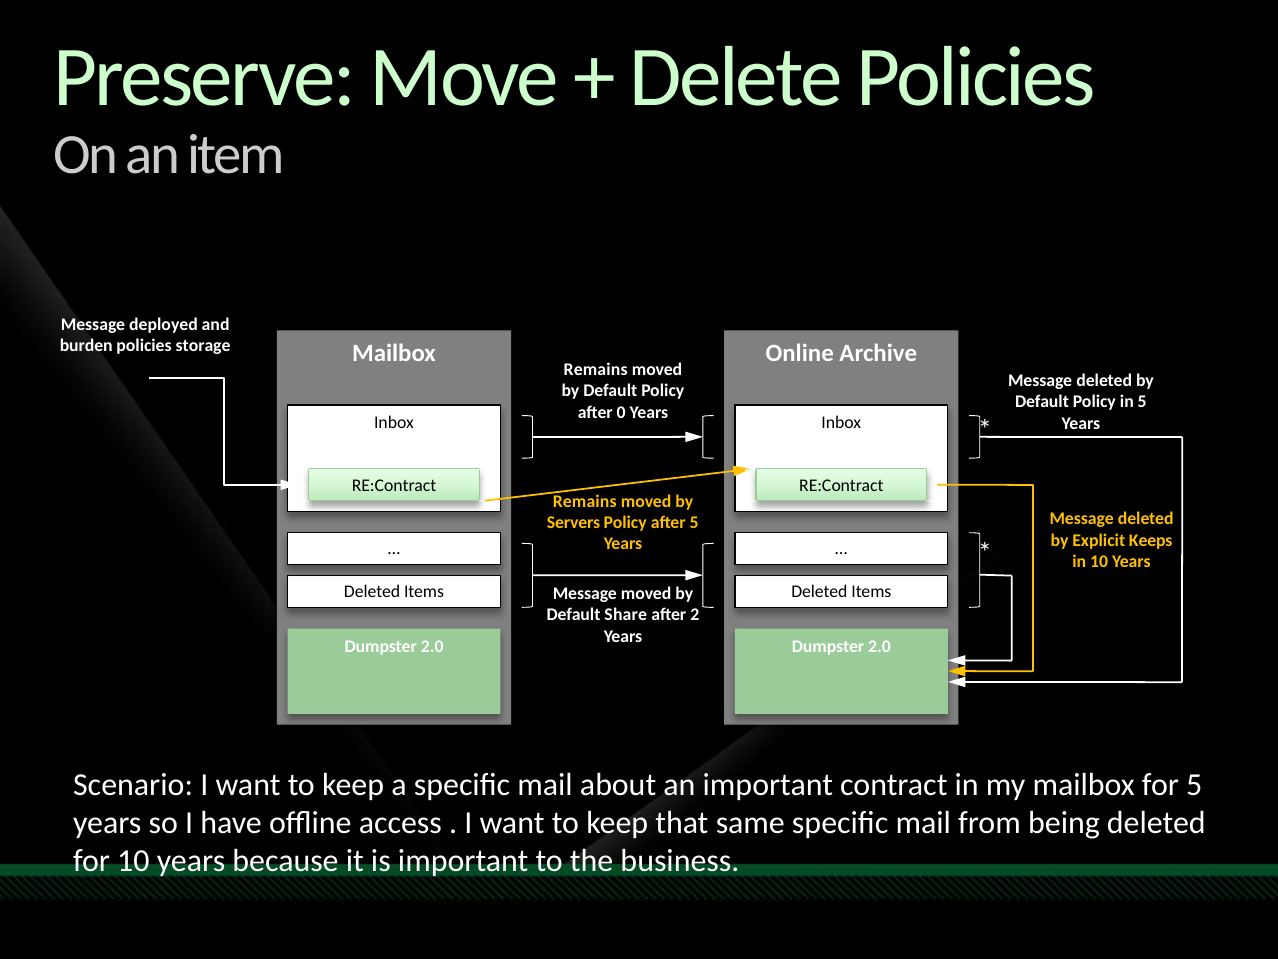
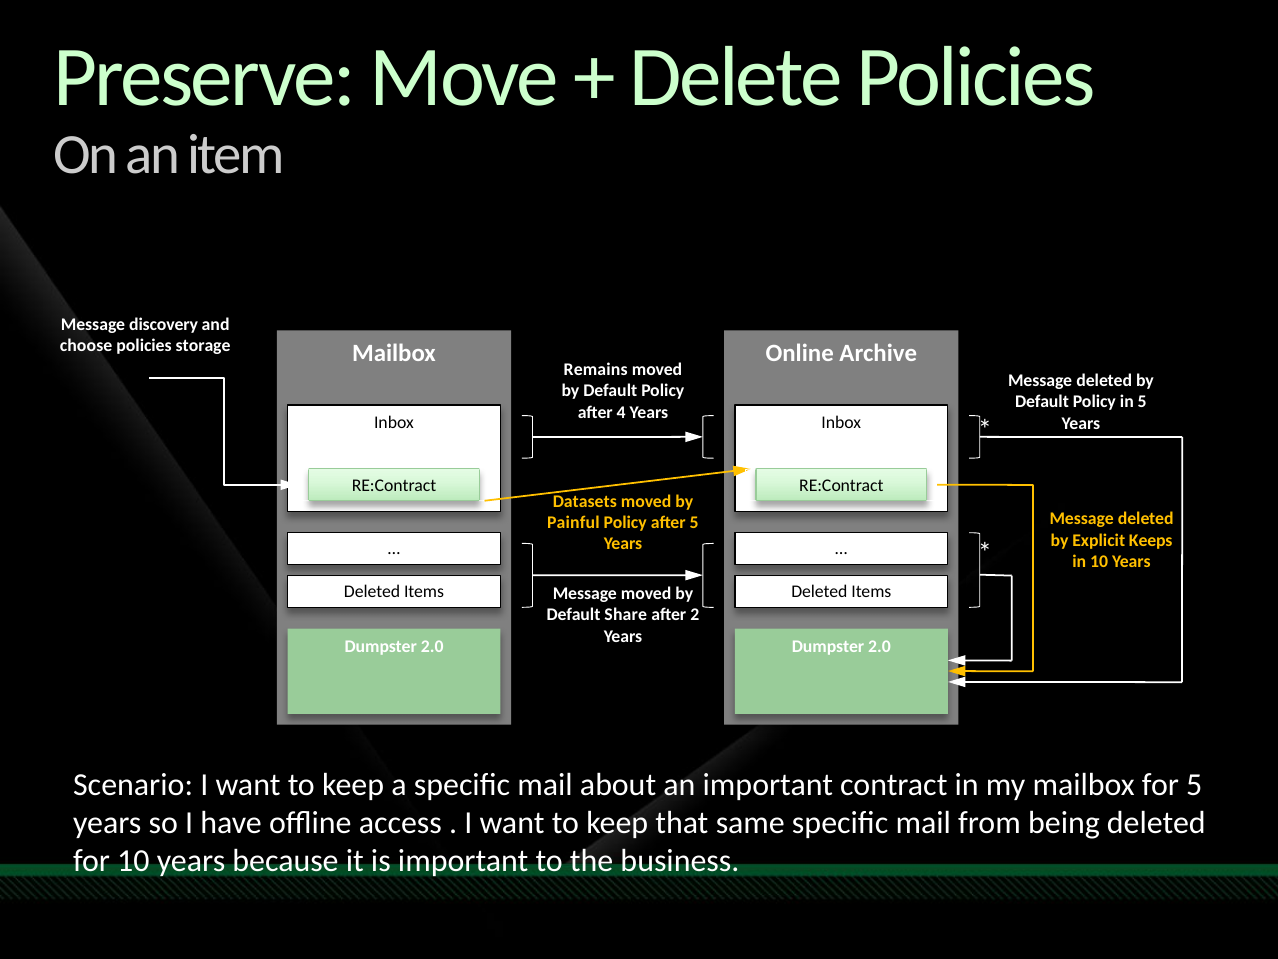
deployed: deployed -> discovery (164, 324)
burden: burden -> choose (86, 345)
0: 0 -> 4 (621, 412)
Remains: Remains -> Datasets (585, 501)
Servers: Servers -> Painful (573, 522)
